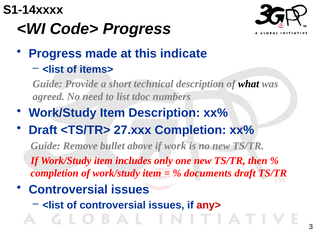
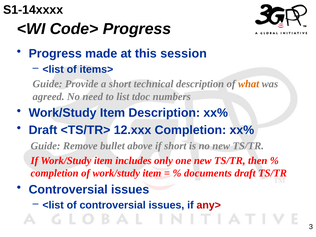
indicate: indicate -> session (184, 54)
what colour: black -> orange (249, 84)
27.xxx: 27.xxx -> 12.xxx (133, 130)
if work: work -> short (175, 146)
